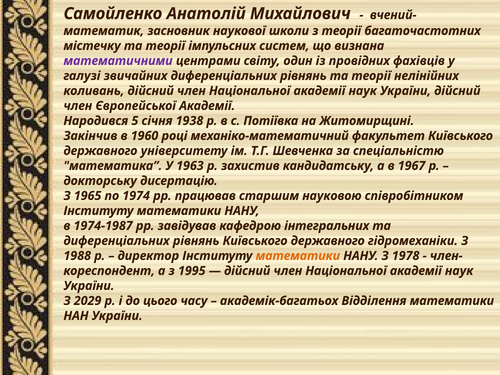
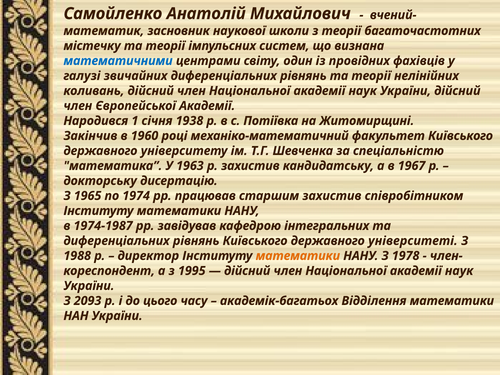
математичними colour: purple -> blue (118, 61)
5: 5 -> 1 (135, 121)
старшим науковою: науковою -> захистив (332, 196)
гідромеханіки: гідромеханіки -> університеті (413, 241)
2029: 2029 -> 2093 (88, 301)
